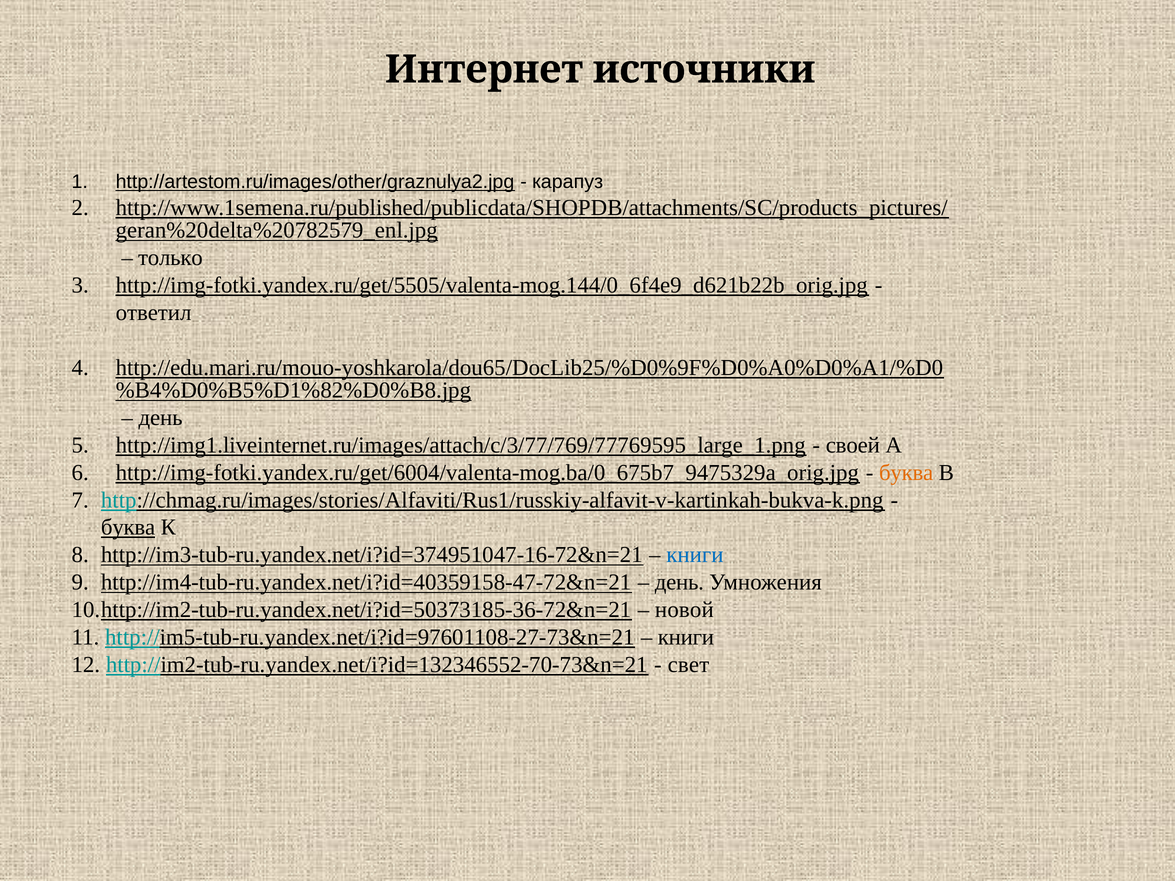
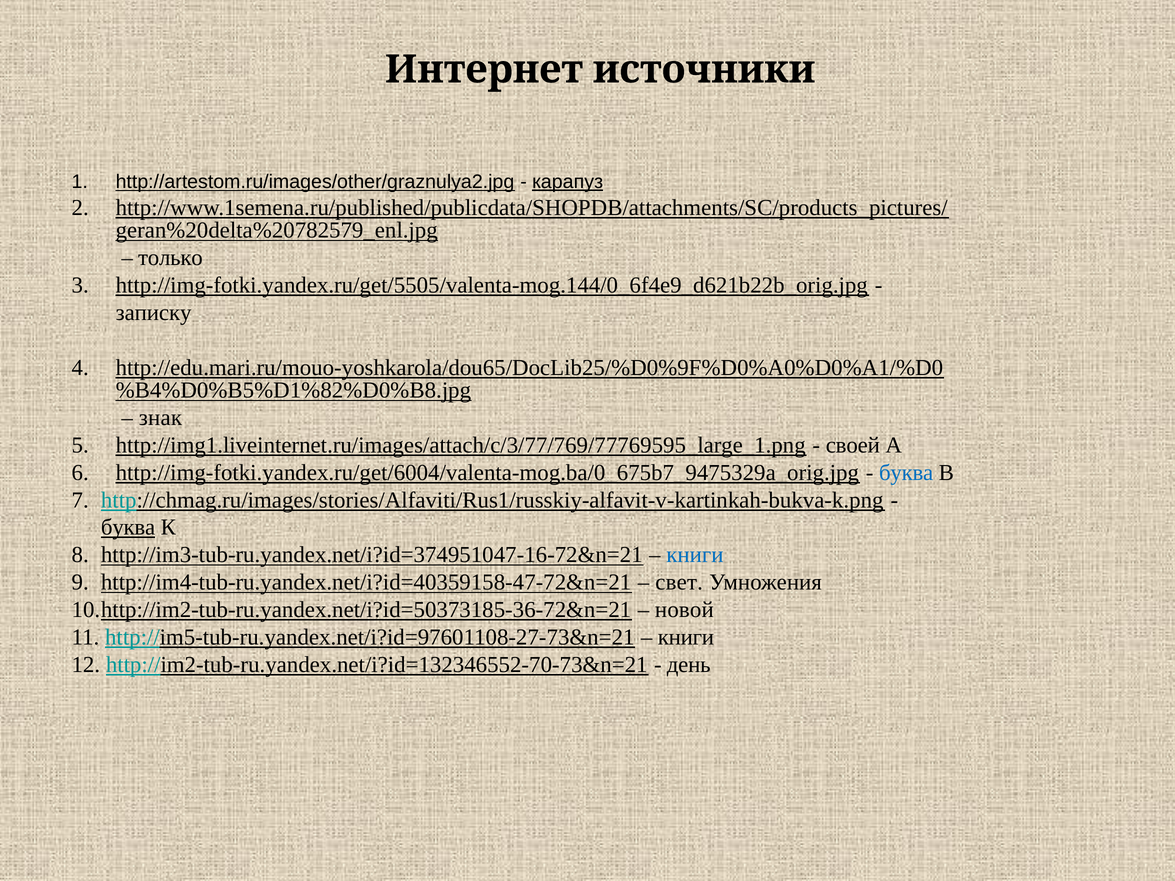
карапуз underline: none -> present (568, 182)
ответил: ответил -> записку (154, 313)
день: день -> знак (160, 418)
буква colour: orange -> blue (906, 473)
день: день -> свет (679, 582)
свет: свет -> день (689, 665)
